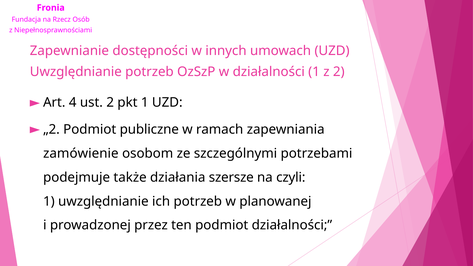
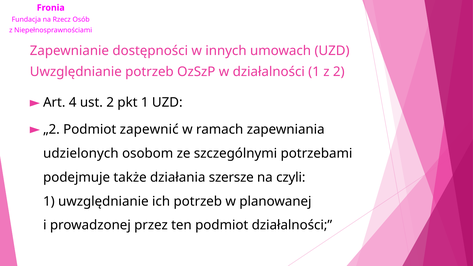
publiczne: publiczne -> zapewnić (149, 129)
zamówienie: zamówienie -> udzielonych (81, 153)
